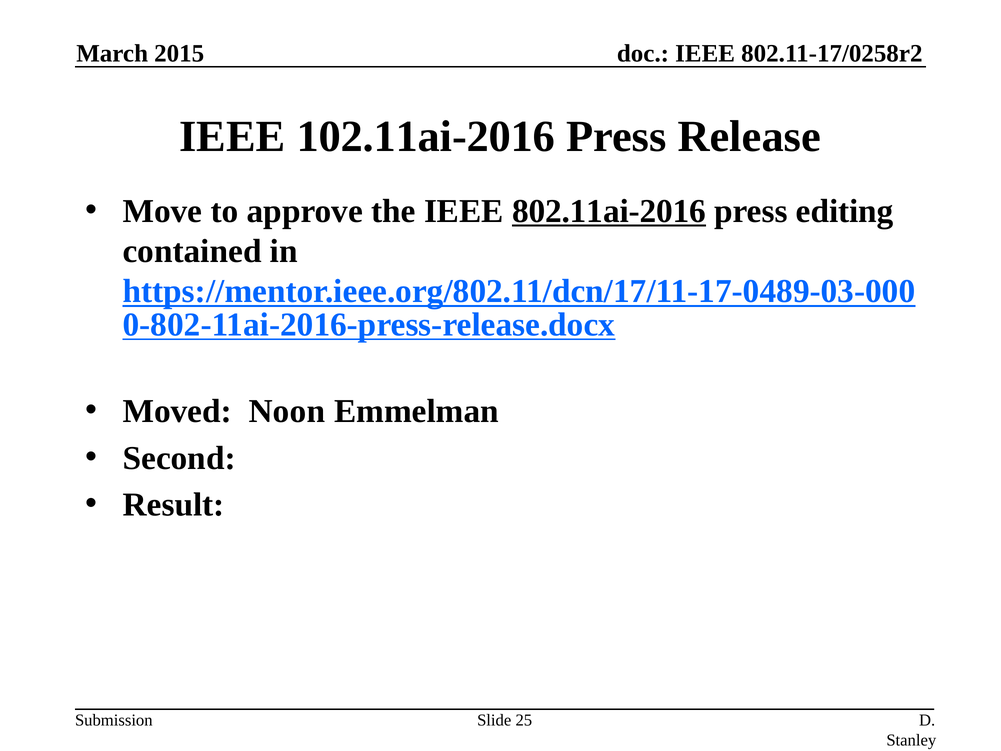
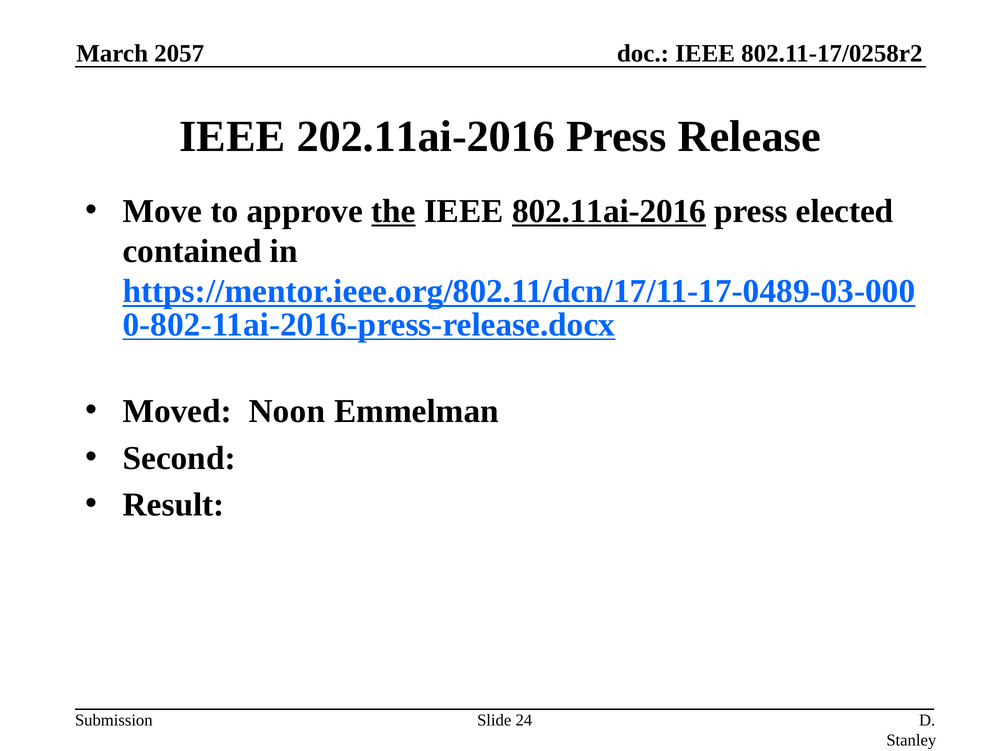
2015: 2015 -> 2057 (179, 53)
102.11ai-2016: 102.11ai-2016 -> 202.11ai-2016 (426, 137)
the underline: none -> present (393, 211)
editing: editing -> elected (845, 211)
25: 25 -> 24 (524, 720)
